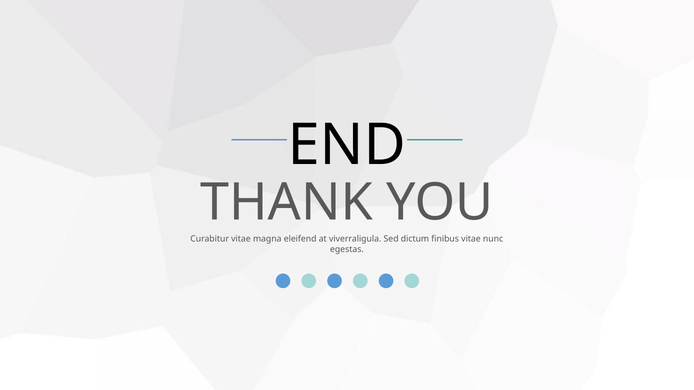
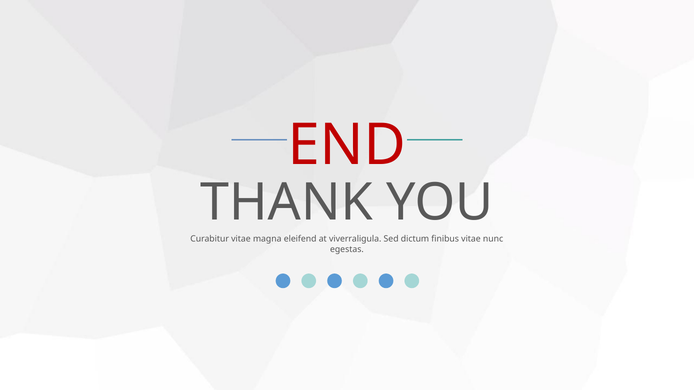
END colour: black -> red (347, 145)
